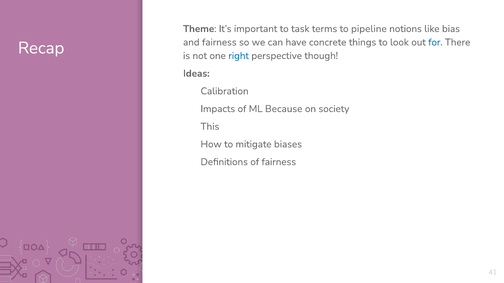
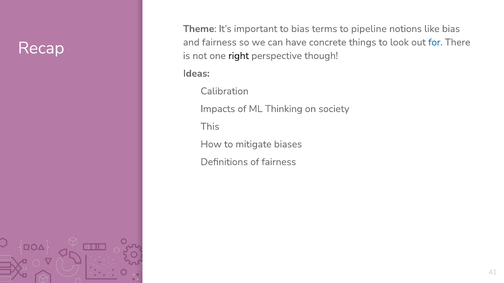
to task: task -> bias (300, 29)
right colour: blue -> black (239, 56)
Because: Because -> Thinking (284, 109)
